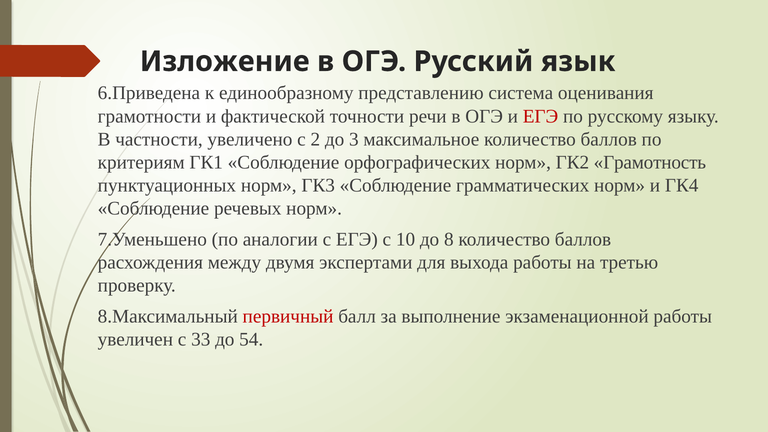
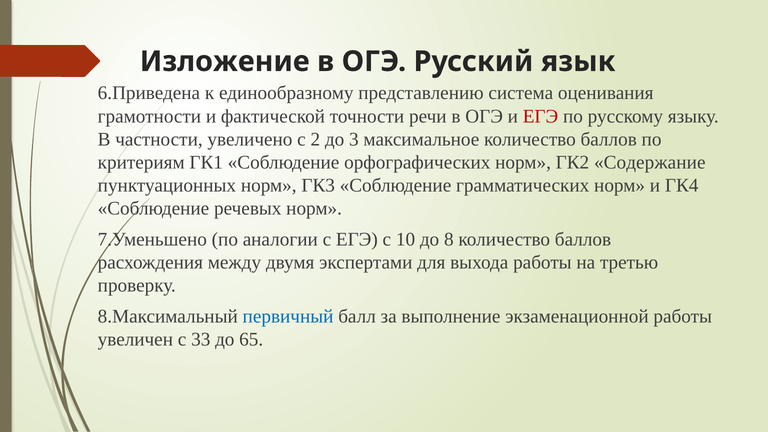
Грамотность: Грамотность -> Содержание (650, 162)
первичный colour: red -> blue (288, 316)
54: 54 -> 65 (251, 340)
